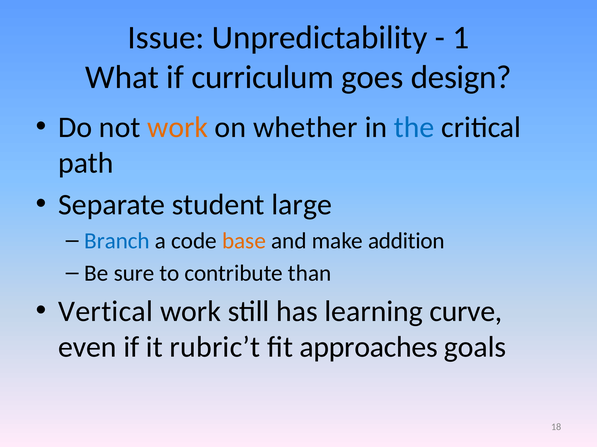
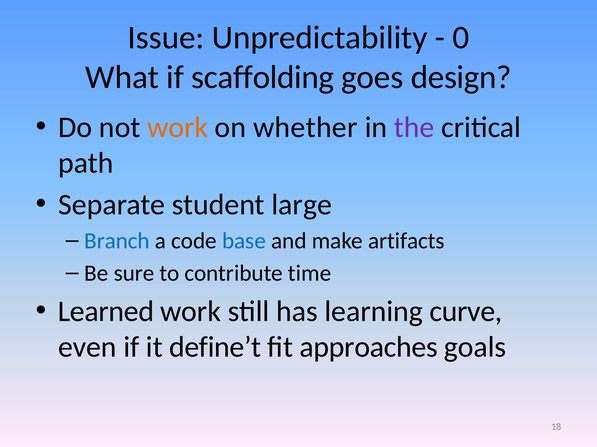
1: 1 -> 0 (461, 38)
curriculum: curriculum -> scaffolding (263, 77)
the colour: blue -> purple (414, 127)
base colour: orange -> blue (244, 241)
addition: addition -> artifacts (406, 241)
than: than -> time (310, 274)
Vertical: Vertical -> Learned (106, 312)
rubric’t: rubric’t -> define’t (215, 348)
